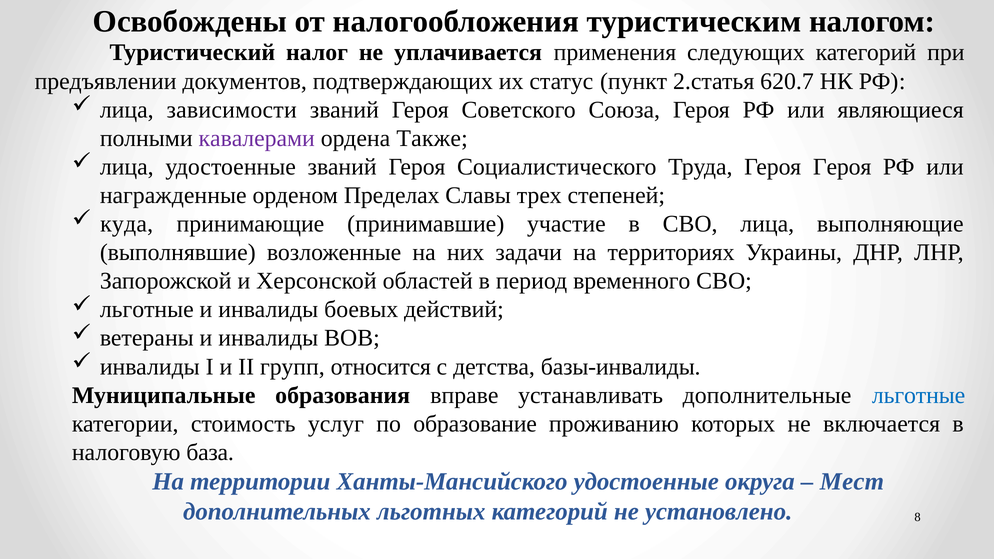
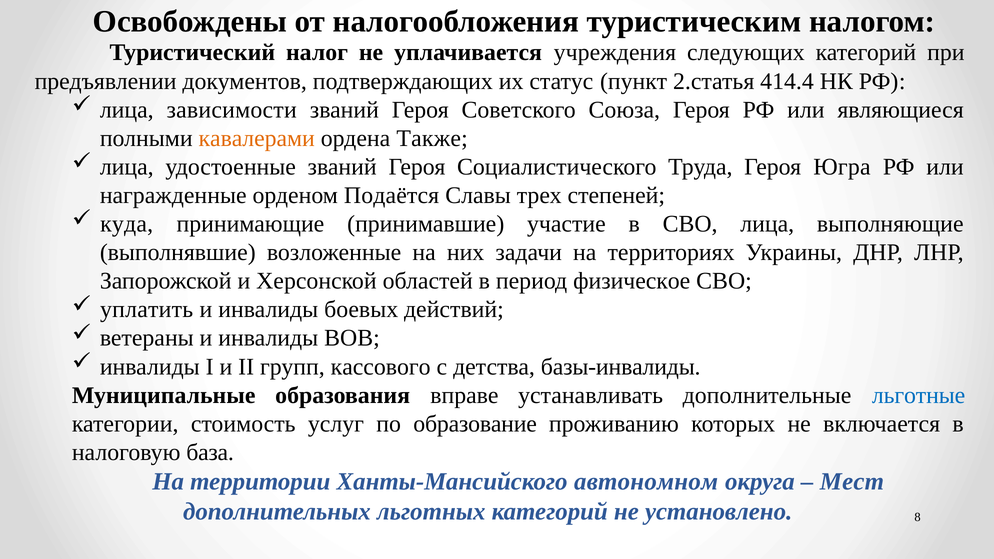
применения: применения -> учреждения (615, 53)
620.7: 620.7 -> 414.4 (787, 81)
кавалерами colour: purple -> orange (257, 138)
Героя Героя: Героя -> Югра (842, 167)
Пределах: Пределах -> Подаётся (392, 195)
временного: временного -> физическое (632, 281)
льготные: льготные -> уплатить (147, 310)
относится: относится -> кассового (381, 367)
Ханты-Мансийского удостоенные: удостоенные -> автономном (646, 482)
